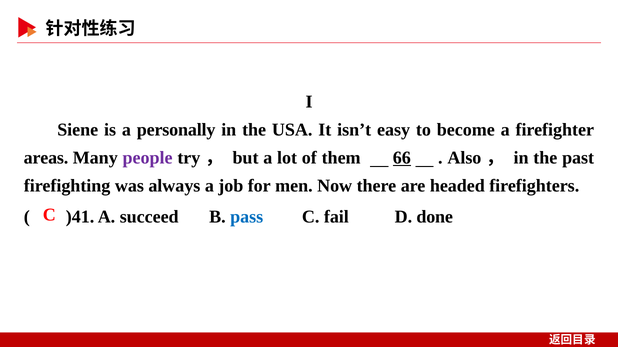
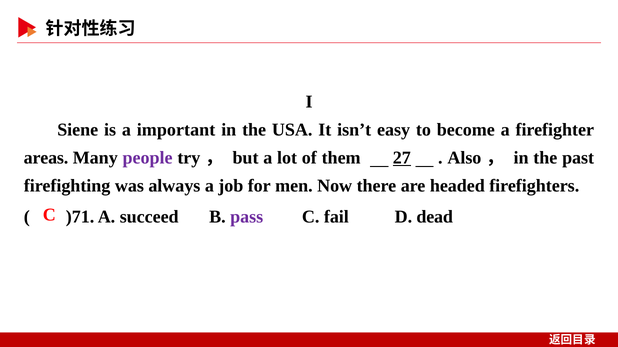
personally: personally -> important (176, 130)
66: 66 -> 27 (402, 158)
)41: )41 -> )71 (80, 217)
pass colour: blue -> purple (247, 217)
done: done -> dead (435, 217)
